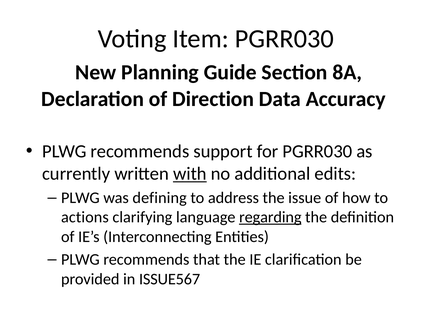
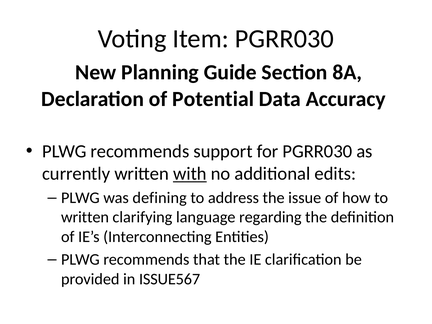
Direction: Direction -> Potential (213, 99)
actions: actions -> written (85, 217)
regarding underline: present -> none (270, 217)
